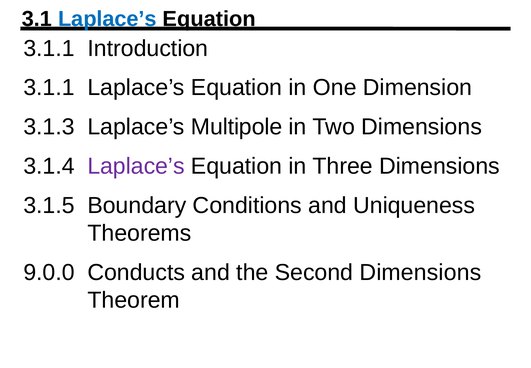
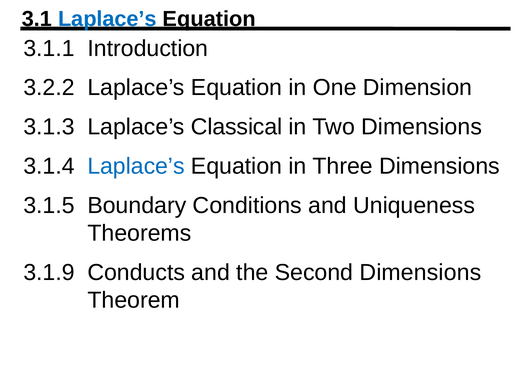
3.1.1: 3.1.1 -> 3.2.2 (49, 88)
Multipole: Multipole -> Classical (237, 127)
Laplace’s colour: purple -> blue (136, 166)
9.0.0: 9.0.0 -> 3.1.9 (49, 272)
